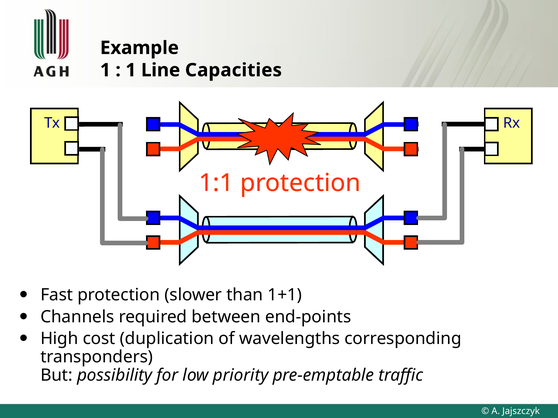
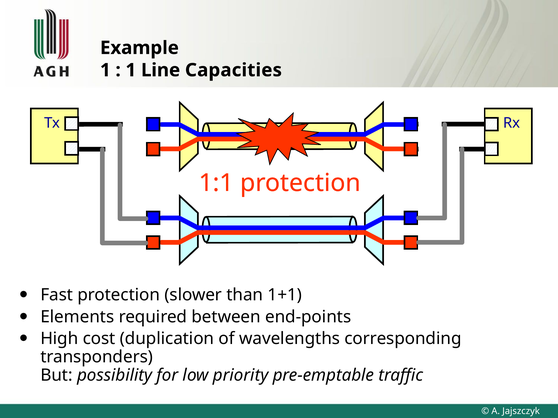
Channels: Channels -> Elements (77, 317)
